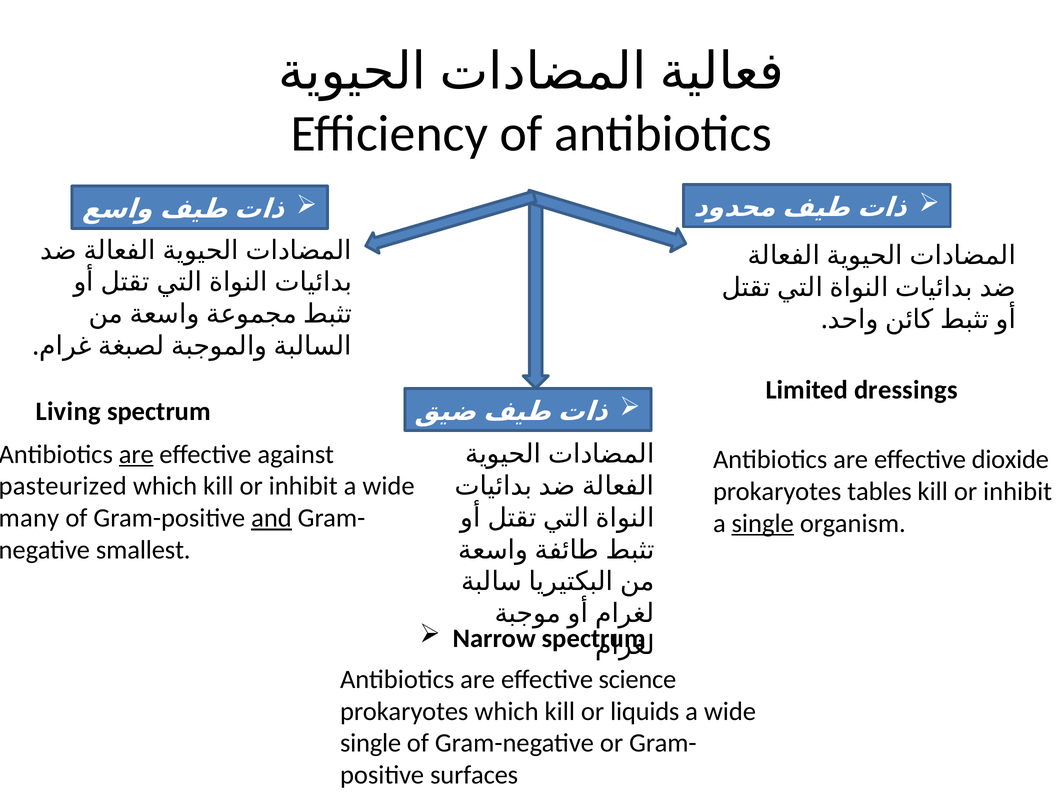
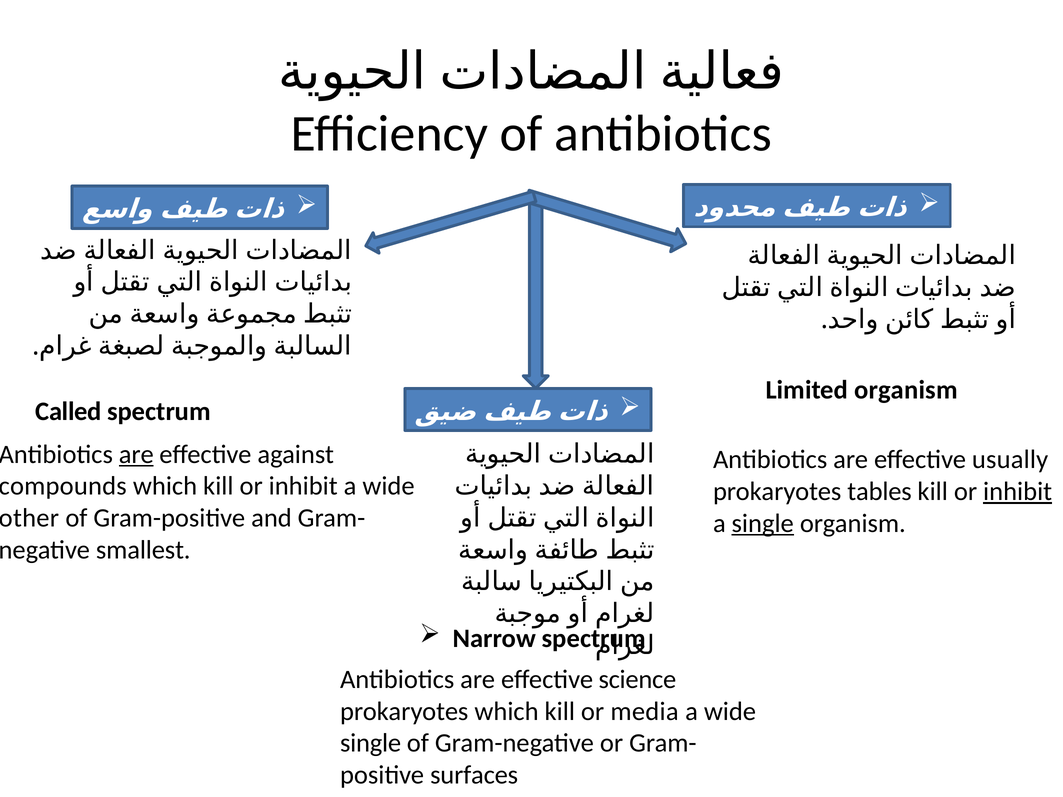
Limited dressings: dressings -> organism (906, 390)
Living: Living -> Called (68, 411)
dioxide: dioxide -> usually (1010, 460)
pasteurized: pasteurized -> compounds (63, 486)
inhibit underline: none -> present (1018, 492)
many: many -> other (29, 518)
and underline: present -> none (272, 518)
liquids: liquids -> media (645, 712)
